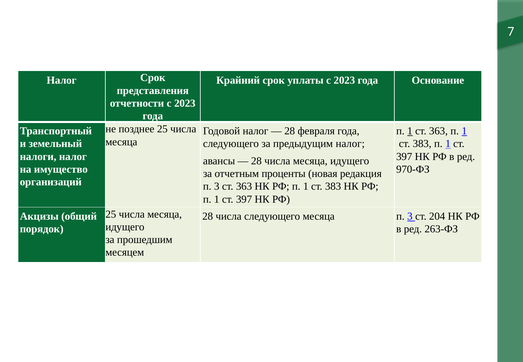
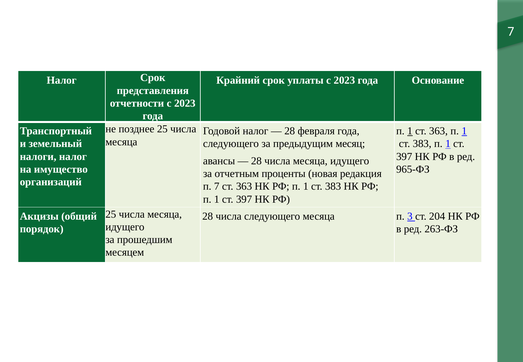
предыдущим налог: налог -> месяц (350, 144)
970-ФЗ: 970-ФЗ -> 965-ФЗ (413, 169)
3: 3 -> 7 (217, 186)
